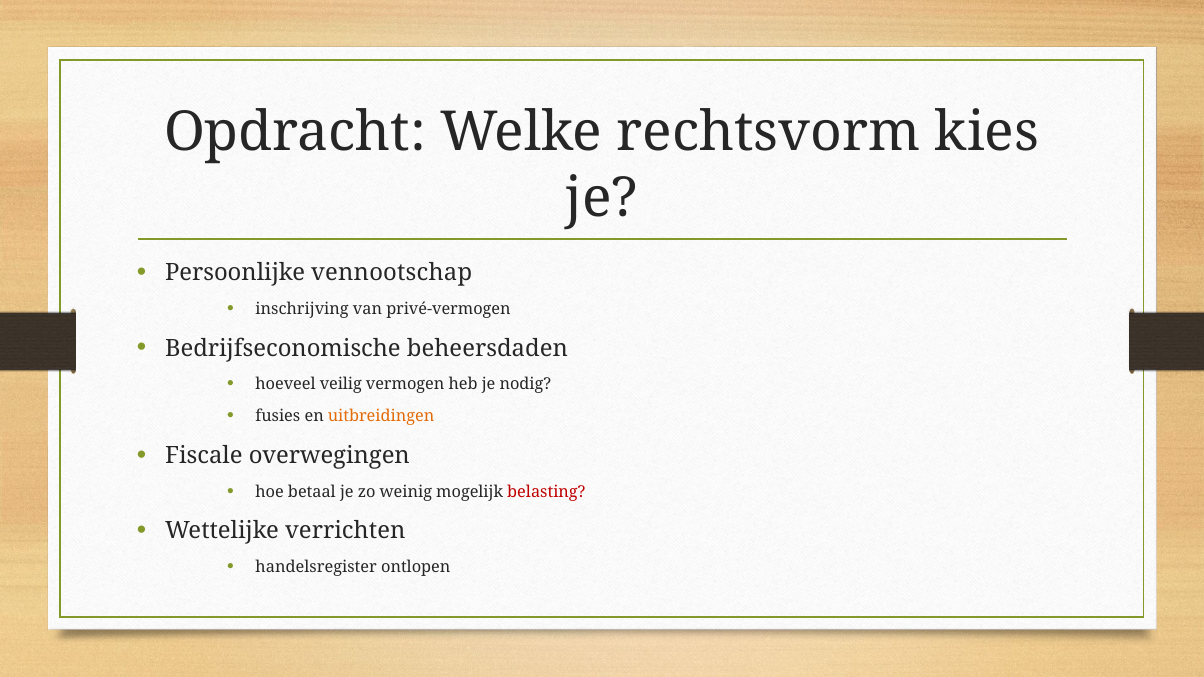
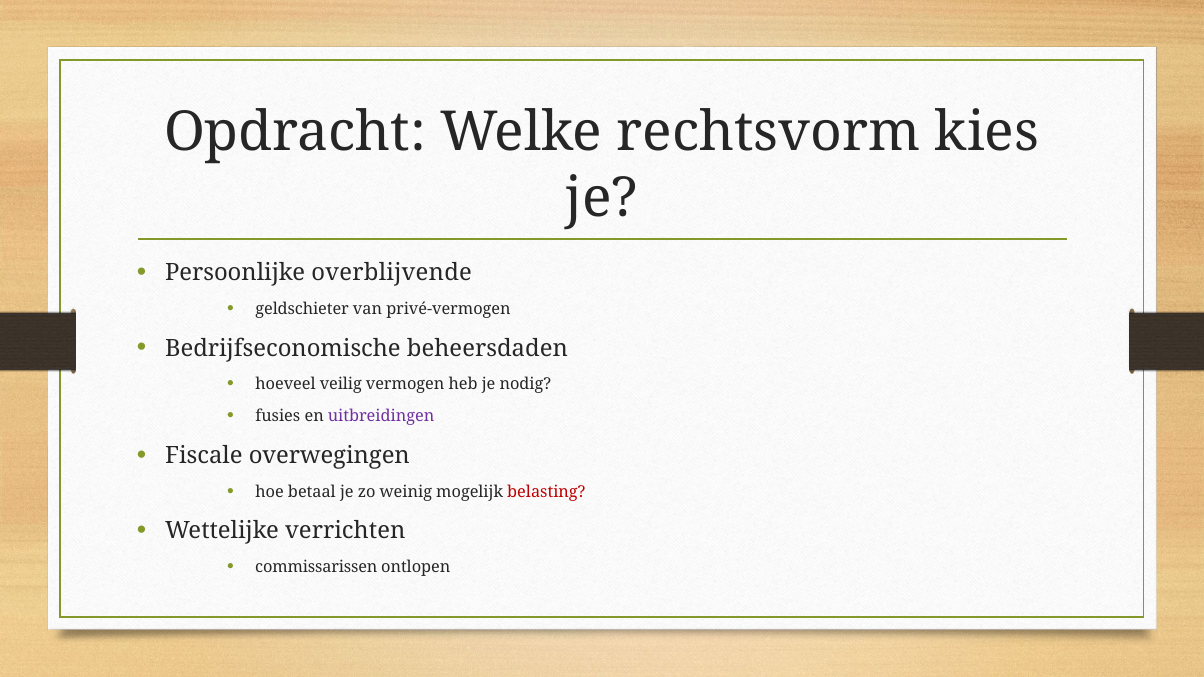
vennootschap: vennootschap -> overblijvende (392, 273)
inschrijving: inschrijving -> geldschieter (302, 309)
uitbreidingen colour: orange -> purple (381, 417)
handelsregister: handelsregister -> commissarissen (316, 567)
